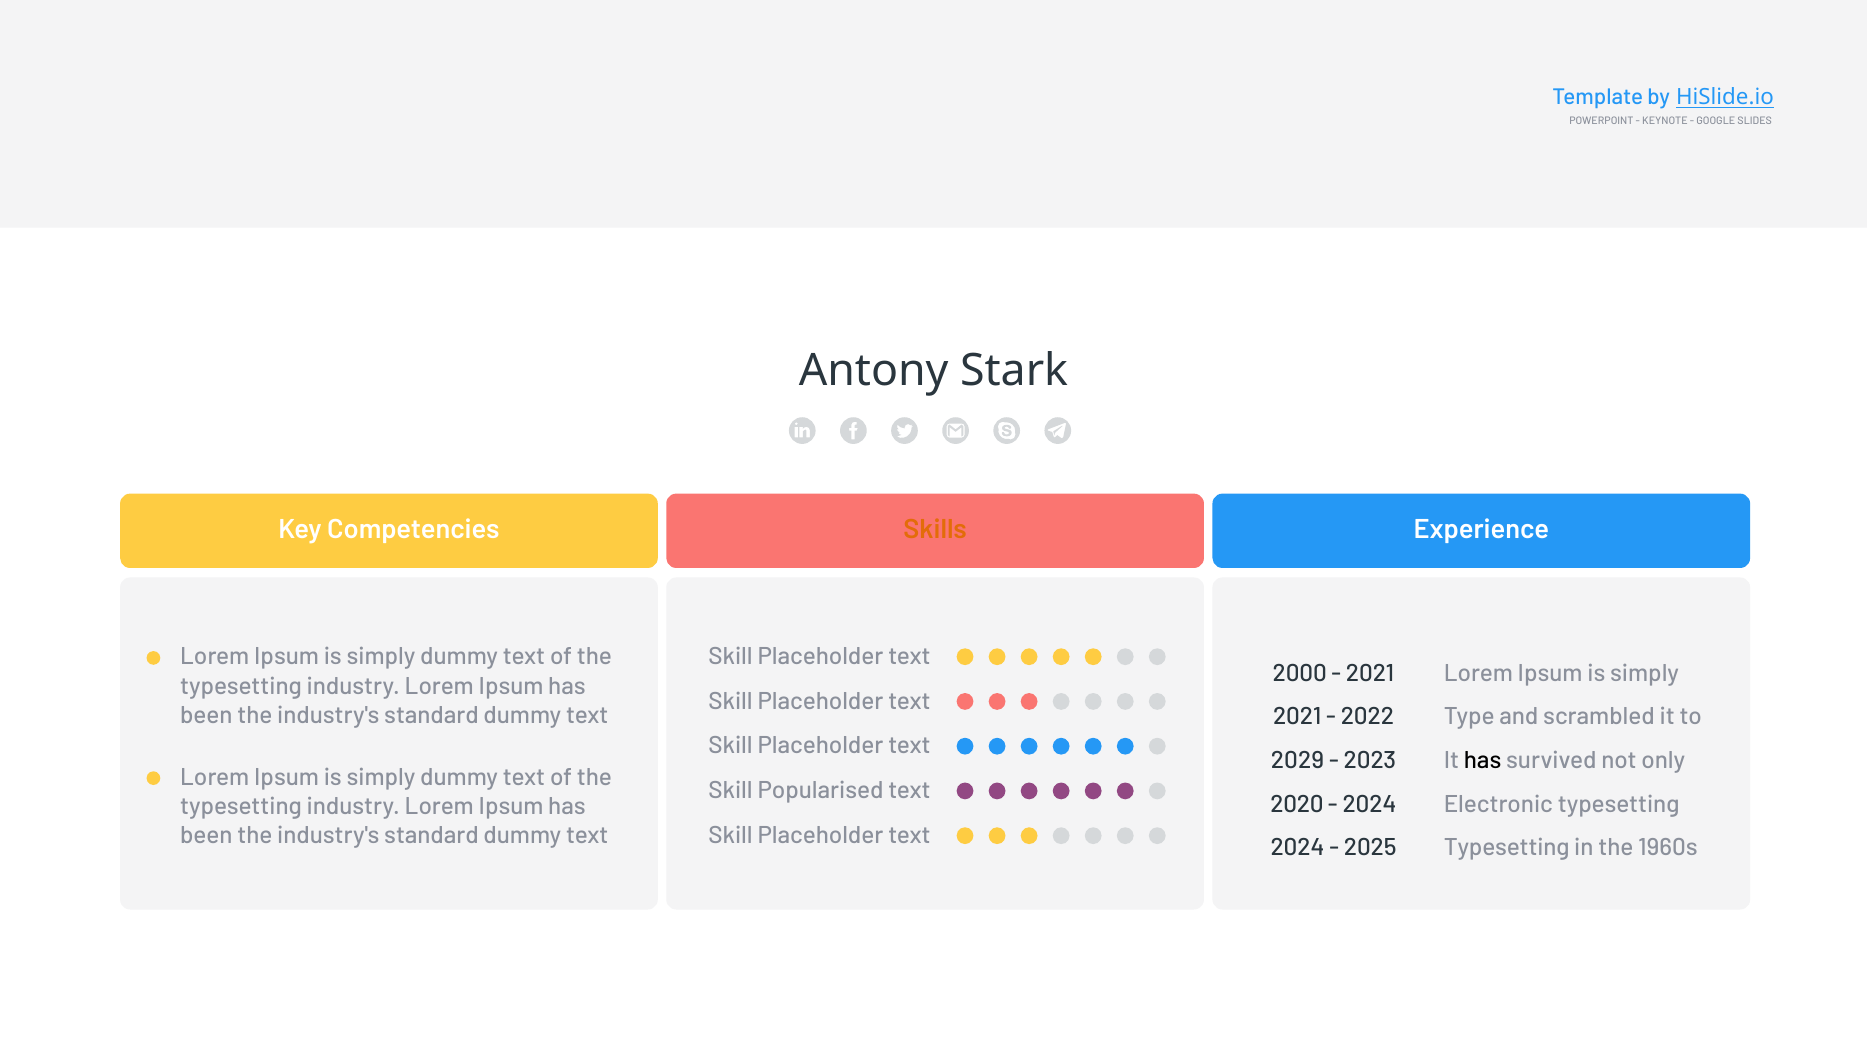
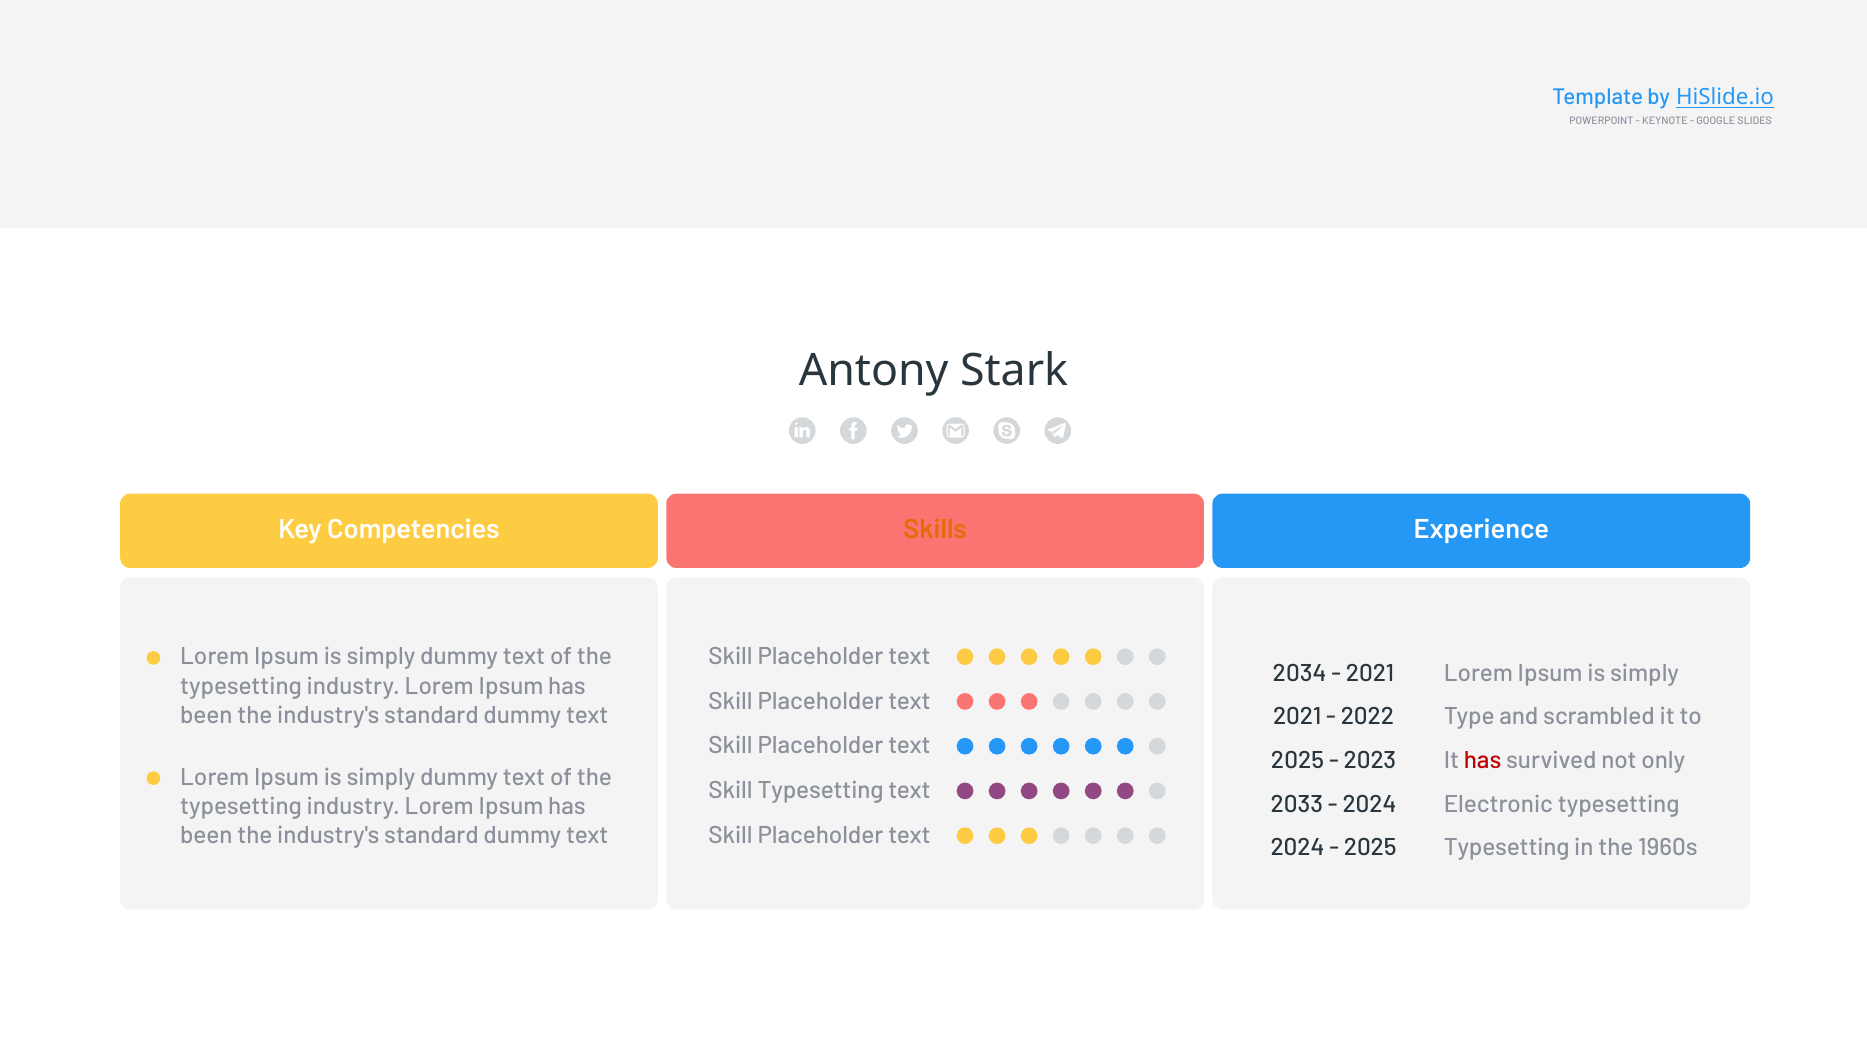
2000: 2000 -> 2034 (1300, 673)
2029: 2029 -> 2025 (1298, 761)
has colour: black -> red (1483, 761)
Skill Popularised: Popularised -> Typesetting (821, 791)
2020: 2020 -> 2033 (1297, 804)
